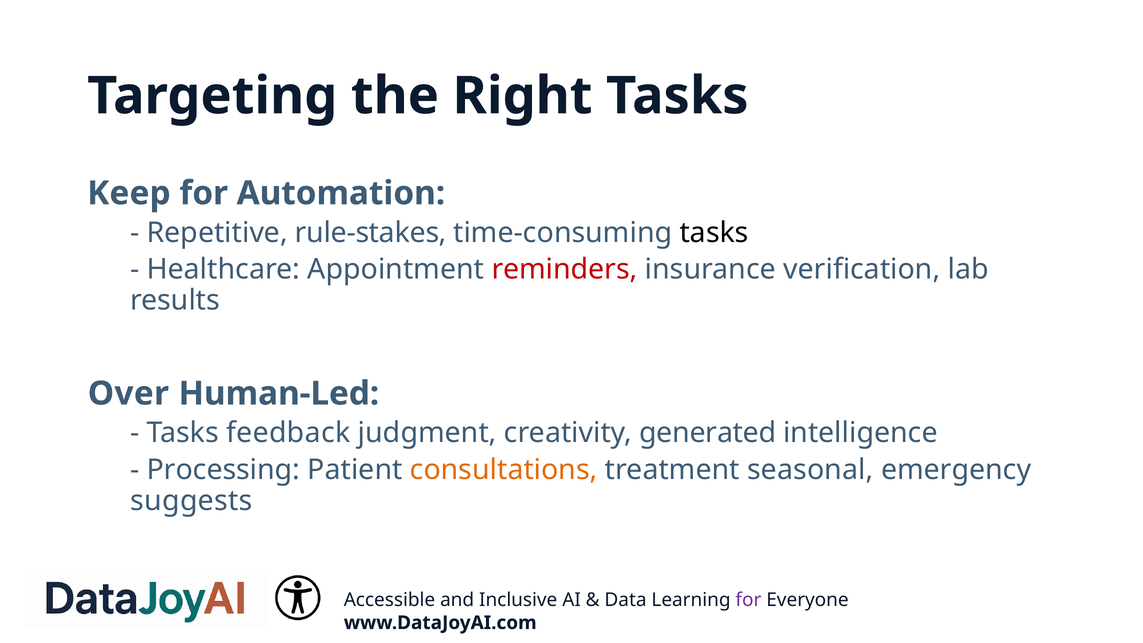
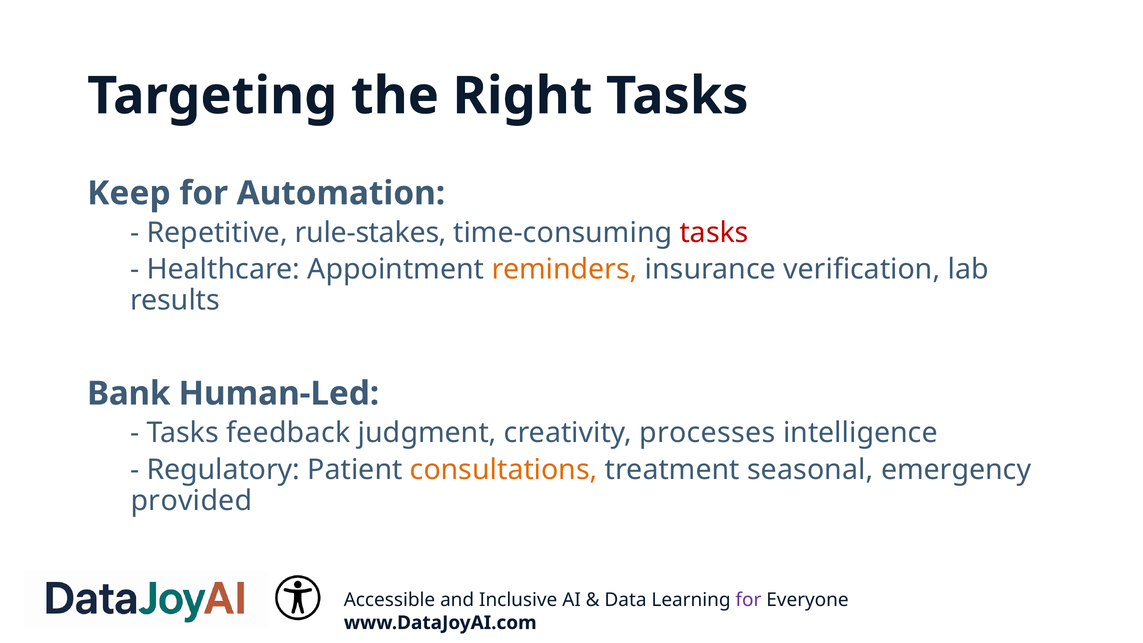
tasks colour: black -> red (714, 233)
reminders colour: red -> orange (564, 269)
Over: Over -> Bank (129, 394)
generated: generated -> processes (707, 433)
Processing: Processing -> Regulatory (223, 470)
suggests: suggests -> provided (191, 501)
